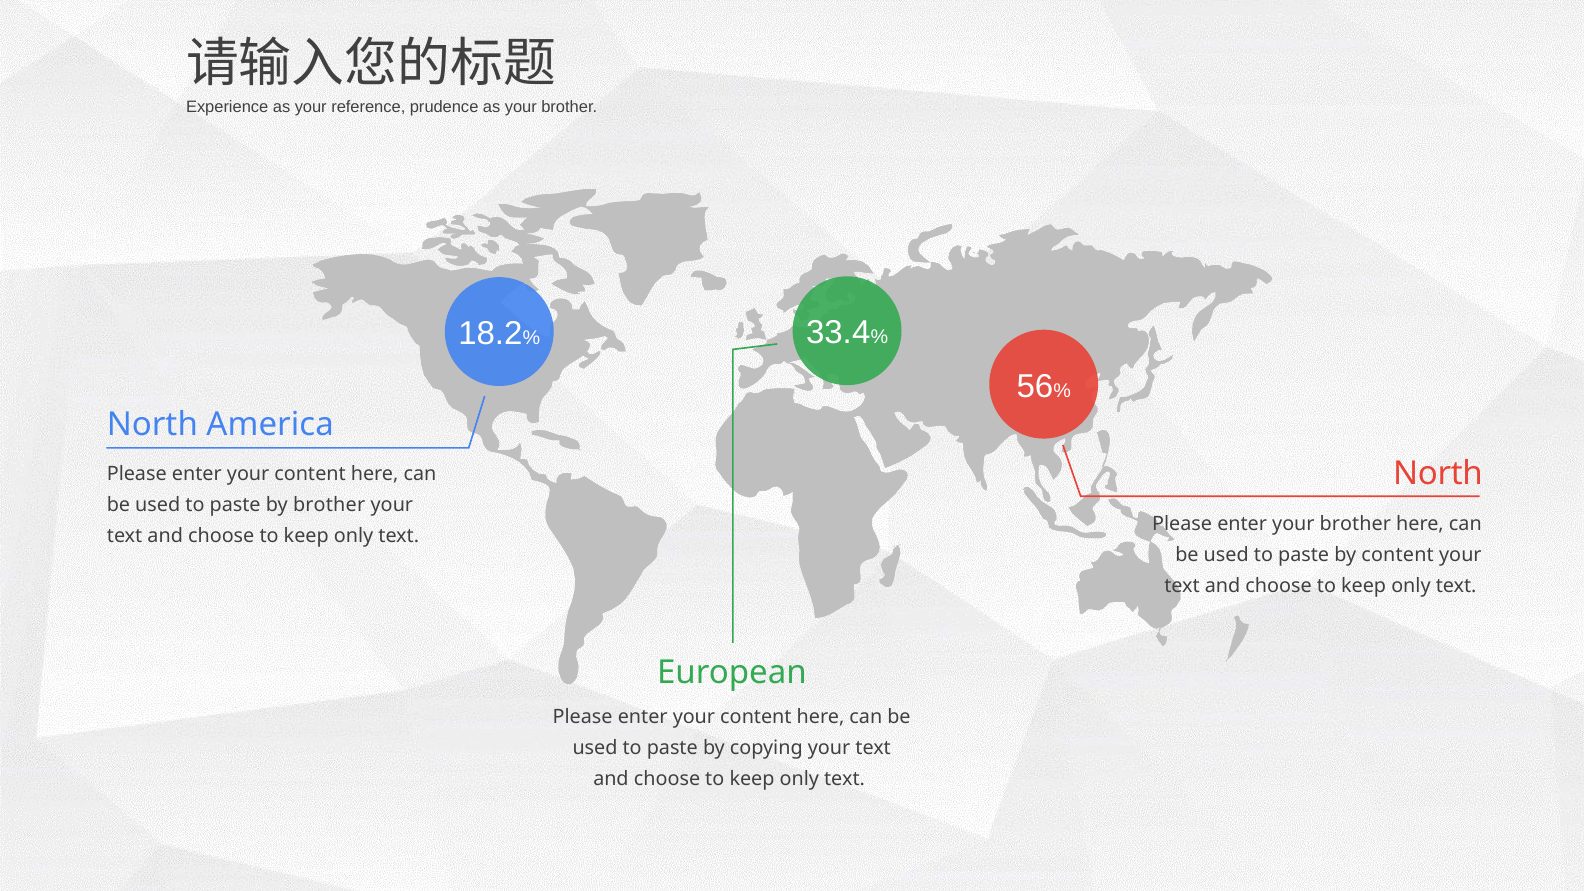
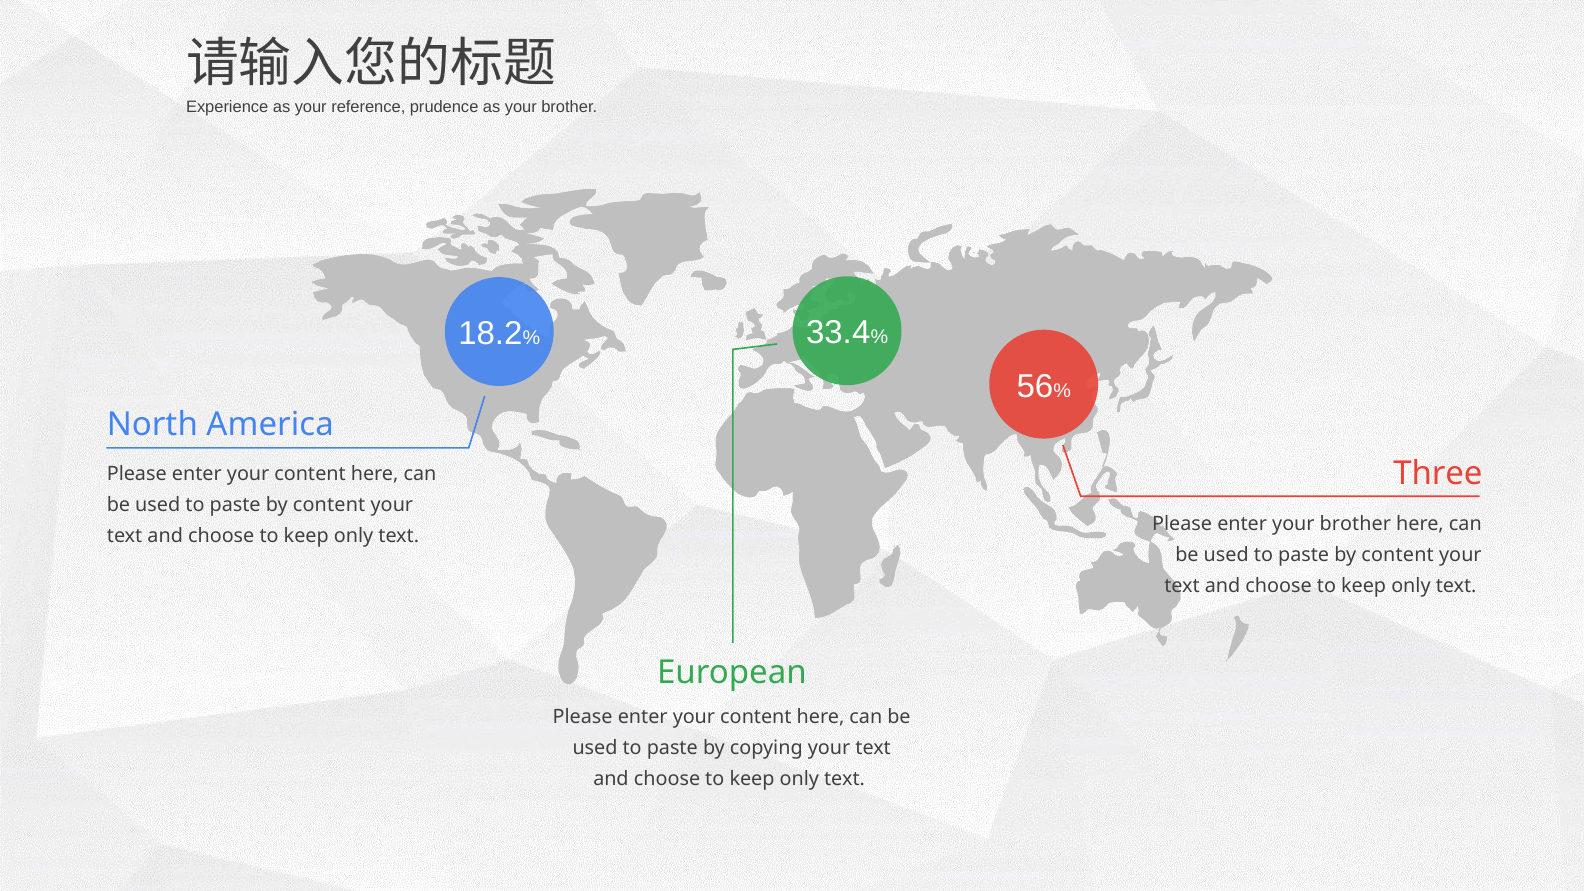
North: North -> Three (1438, 473)
brother: brother -> content (329, 505)
